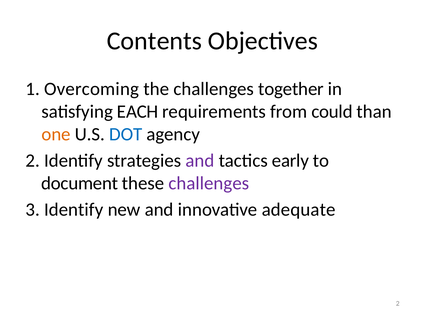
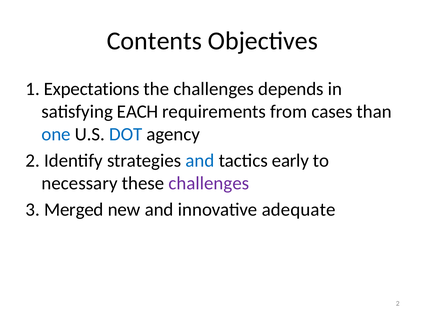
Overcoming: Overcoming -> Expectations (92, 89)
together: together -> depends (291, 89)
could: could -> cases (332, 112)
one colour: orange -> blue (56, 135)
and colour: purple -> blue (200, 161)
document: document -> necessary (80, 184)
3 Identify: Identify -> Merged (74, 210)
